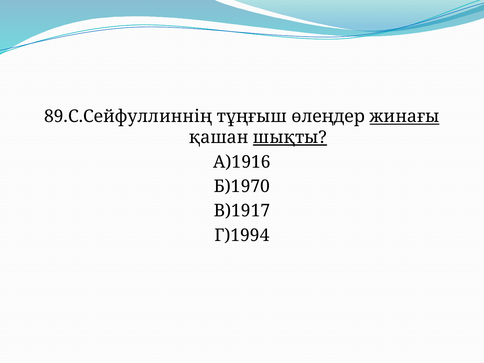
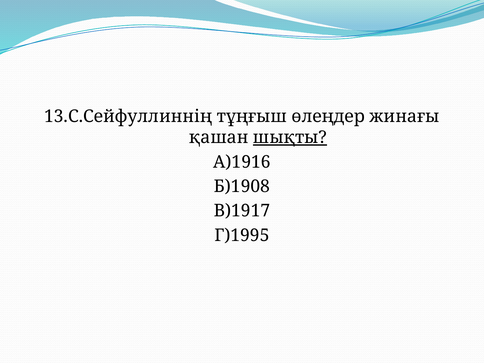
89.С.Сейфуллиннің: 89.С.Сейфуллиннің -> 13.С.Сейфуллиннің (128, 117)
жинағы underline: present -> none (405, 117)
Б)1970: Б)1970 -> Б)1908 (242, 186)
Г)1994: Г)1994 -> Г)1995 (242, 235)
